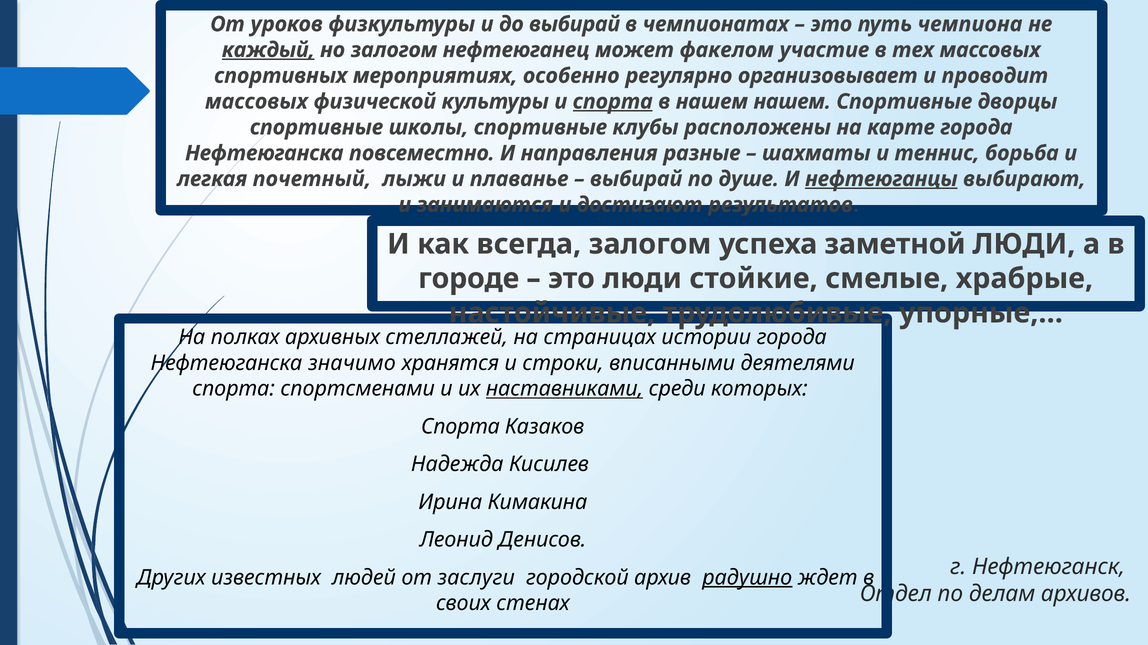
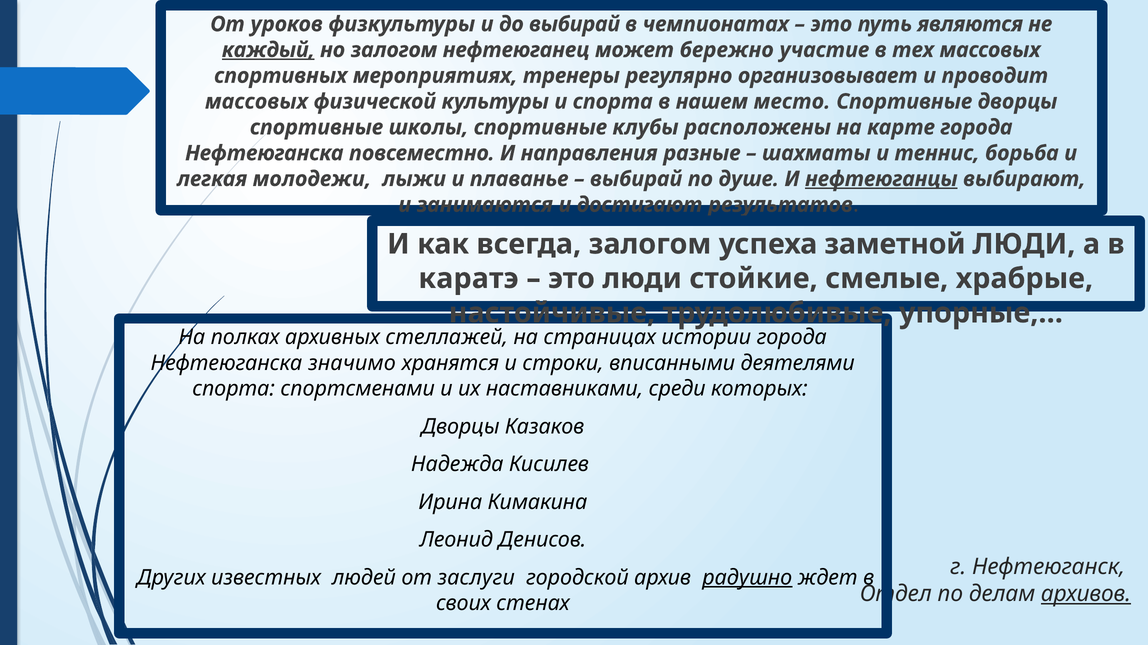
чемпиона: чемпиона -> являются (970, 24)
факелом: факелом -> бережно (727, 50)
особенно: особенно -> тренеры (571, 76)
спорта underline: present -> none (613, 102)
нашем нашем: нашем -> место (792, 102)
почетный: почетный -> молодежи (312, 179)
городе: городе -> каратэ (469, 279)
наставниками underline: present -> none (565, 389)
Спорта: Спорта -> Дворцы (460, 427)
архивов underline: none -> present (1086, 595)
